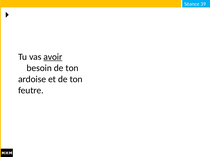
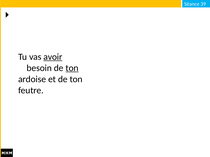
ton underline: none -> present (72, 68)
